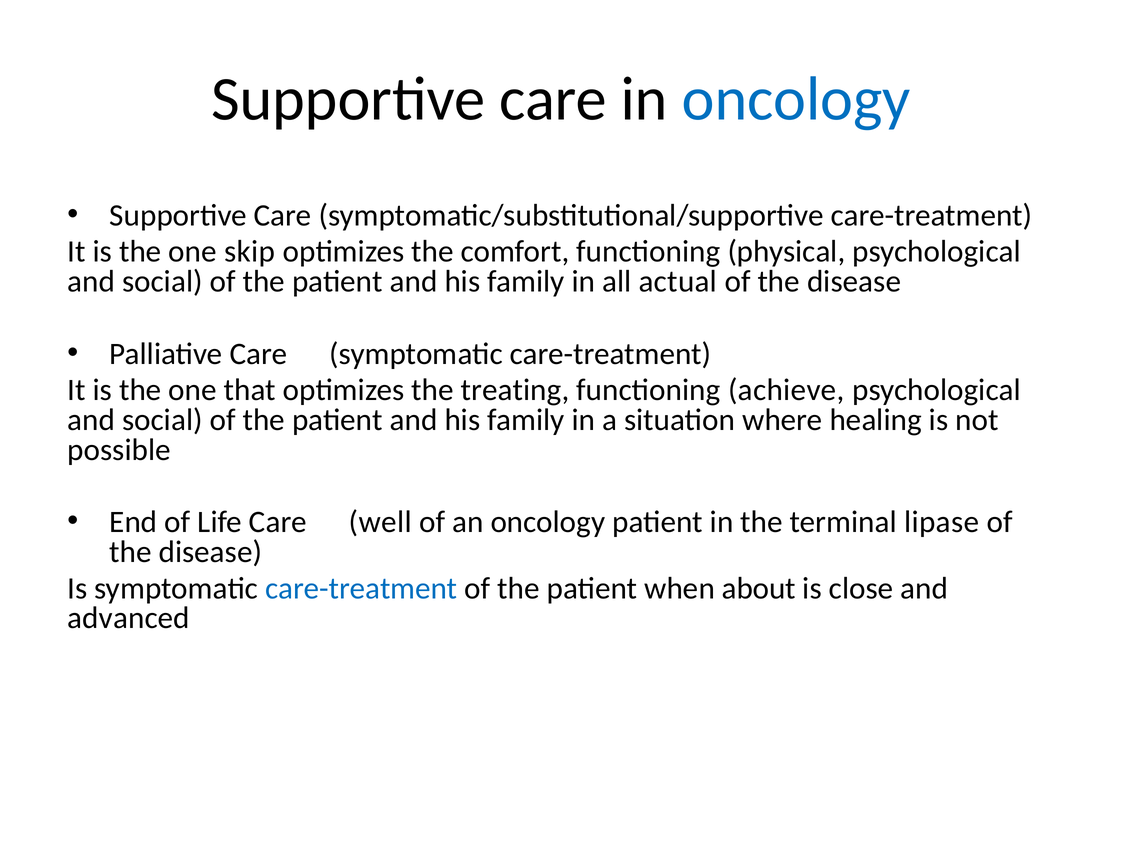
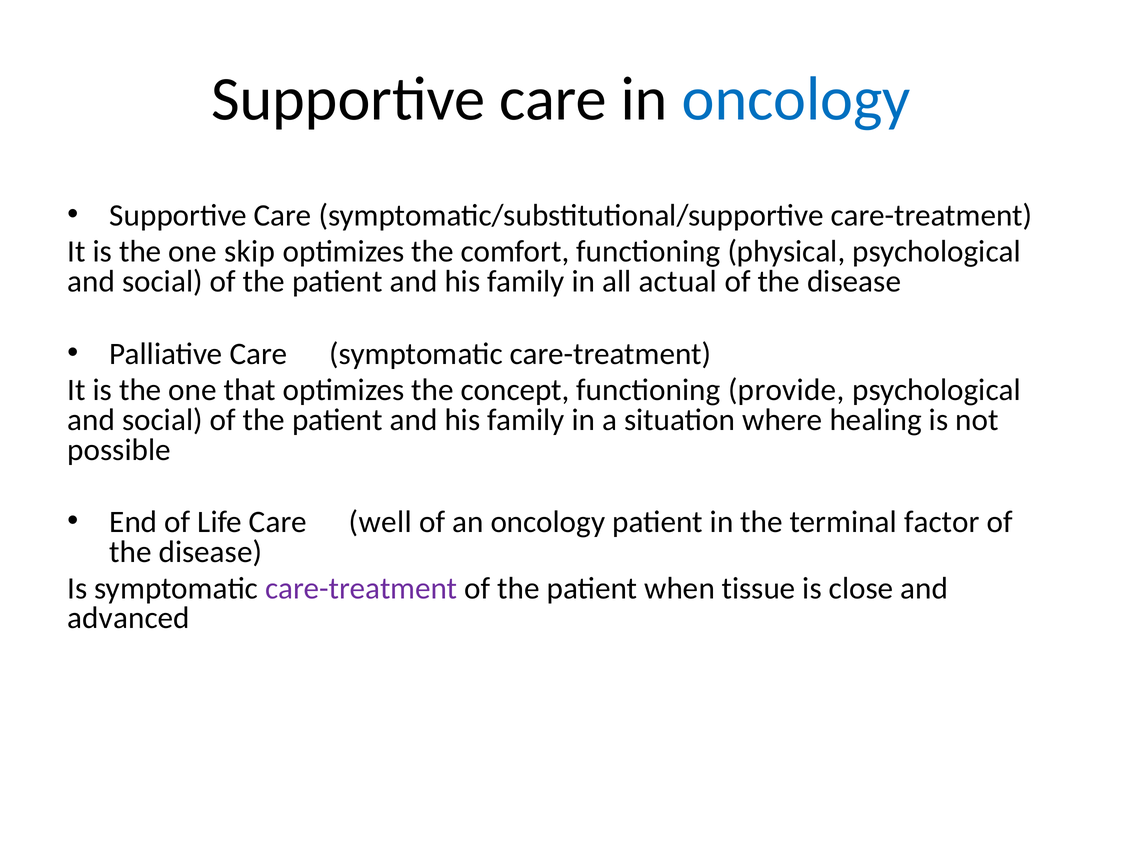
treating: treating -> concept (515, 390)
achieve: achieve -> provide (786, 390)
lipase: lipase -> factor (942, 522)
care-treatment colour: blue -> purple (361, 589)
about: about -> tissue (759, 589)
